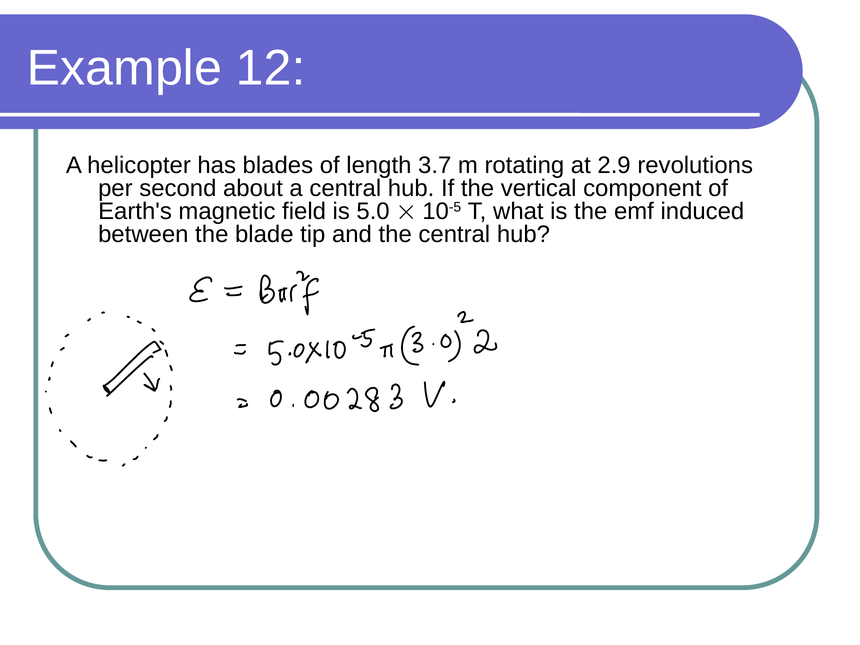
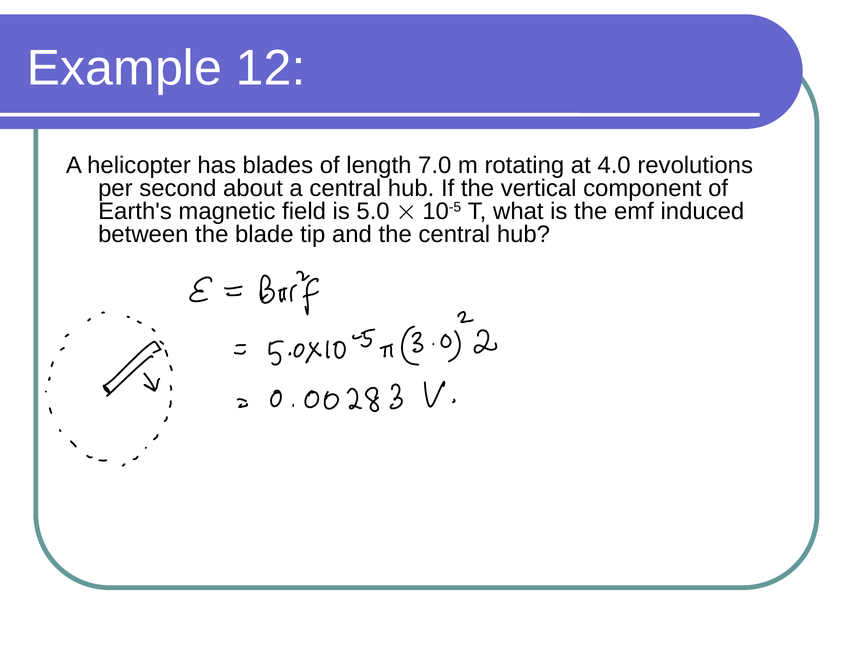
3.7: 3.7 -> 7.0 (435, 165)
2.9: 2.9 -> 4.0 (614, 165)
